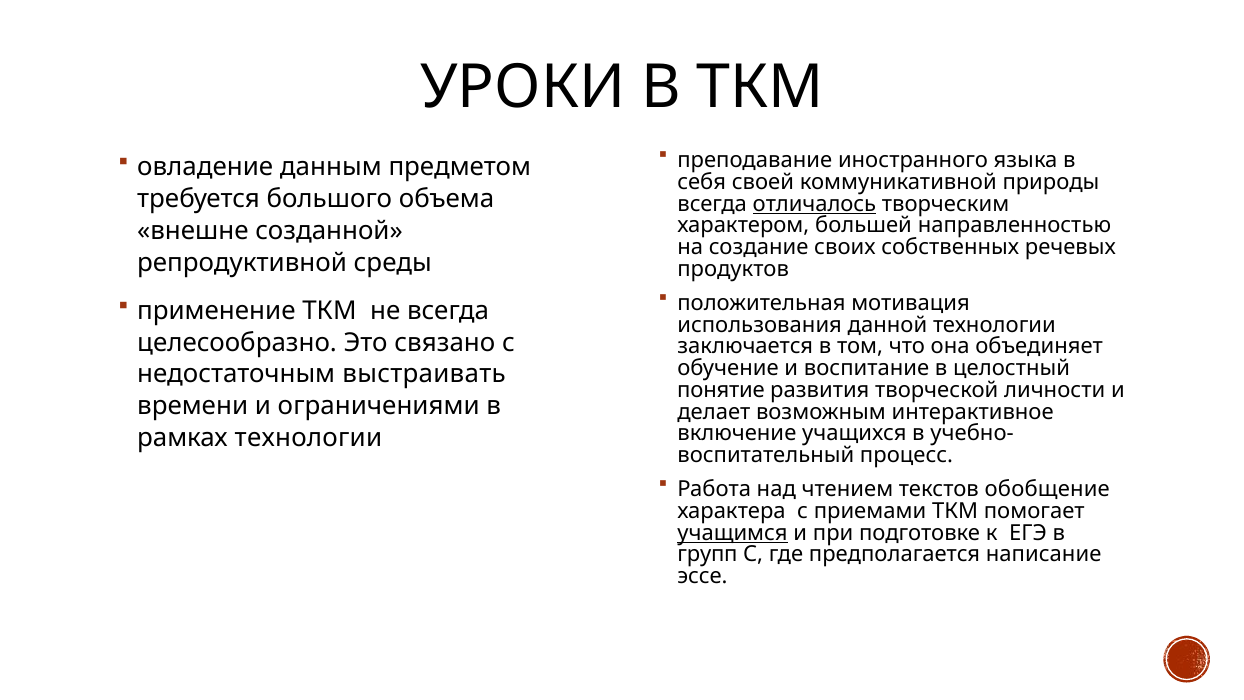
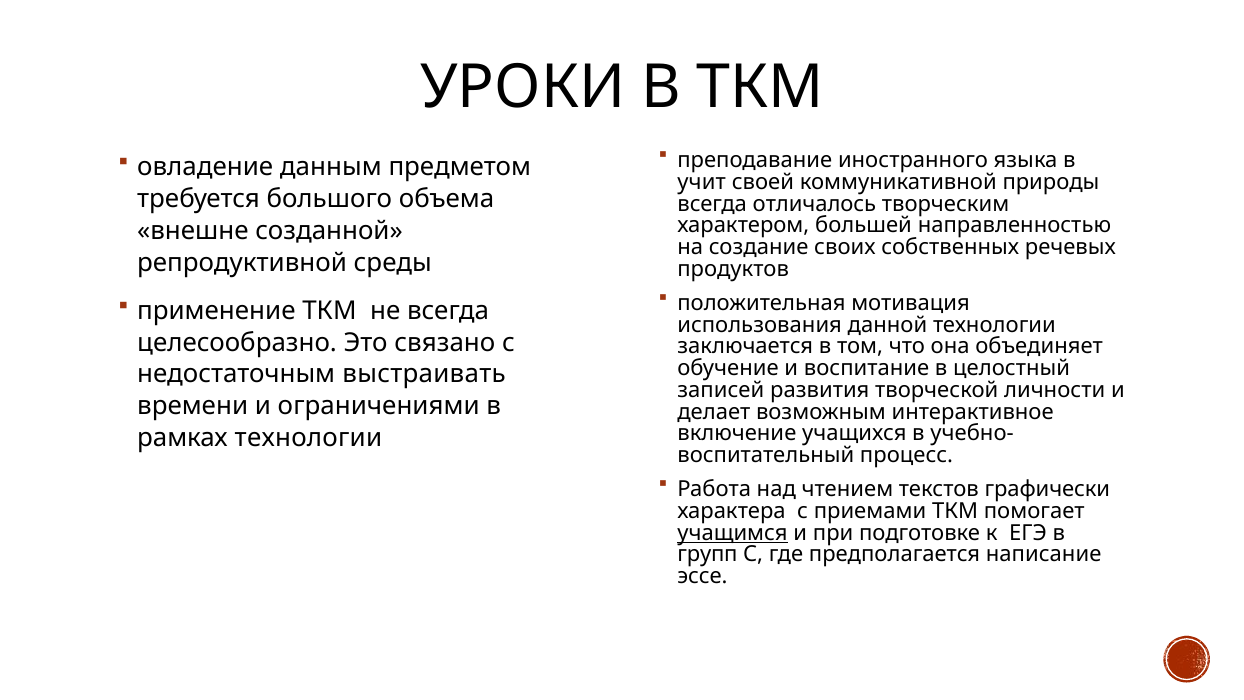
себя: себя -> учит (702, 182)
отличалось underline: present -> none (814, 204)
понятие: понятие -> записей (721, 390)
обобщение: обобщение -> графически (1047, 489)
